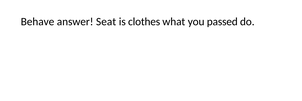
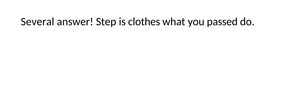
Behave: Behave -> Several (38, 22)
Seat: Seat -> Step (106, 22)
